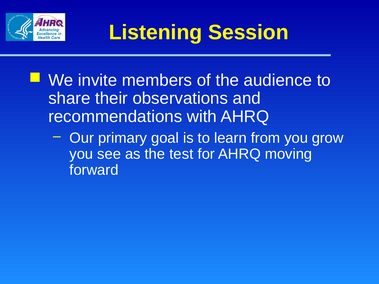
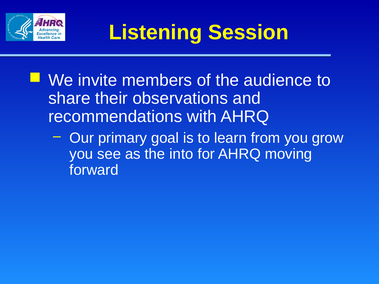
test: test -> into (181, 154)
